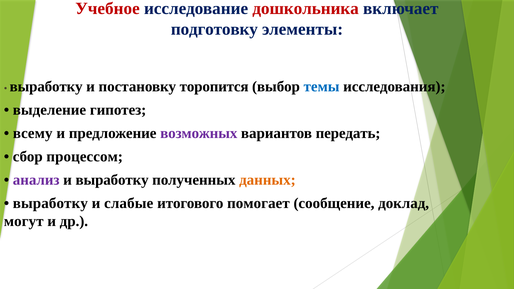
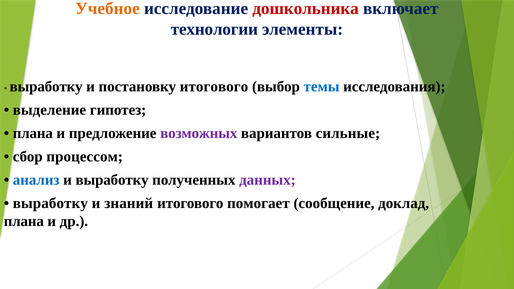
Учебное colour: red -> orange (107, 9)
подготовку: подготовку -> технологии (214, 29)
постановку торопится: торопится -> итогового (214, 86)
всему: всему -> плана (33, 133)
передать: передать -> сильные (348, 133)
анализ colour: purple -> blue (36, 180)
данных colour: orange -> purple (267, 180)
слабые: слабые -> знаний (129, 203)
могут: могут -> плана (24, 221)
